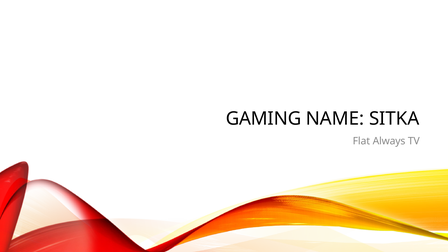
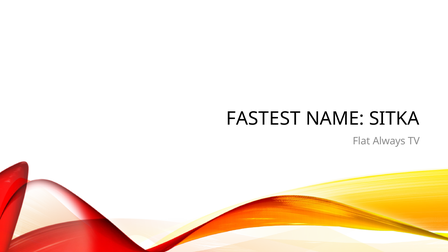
GAMING: GAMING -> FASTEST (263, 119)
